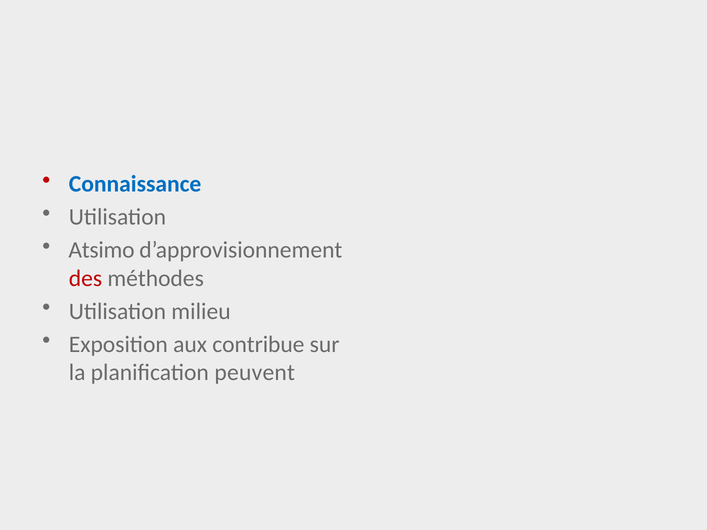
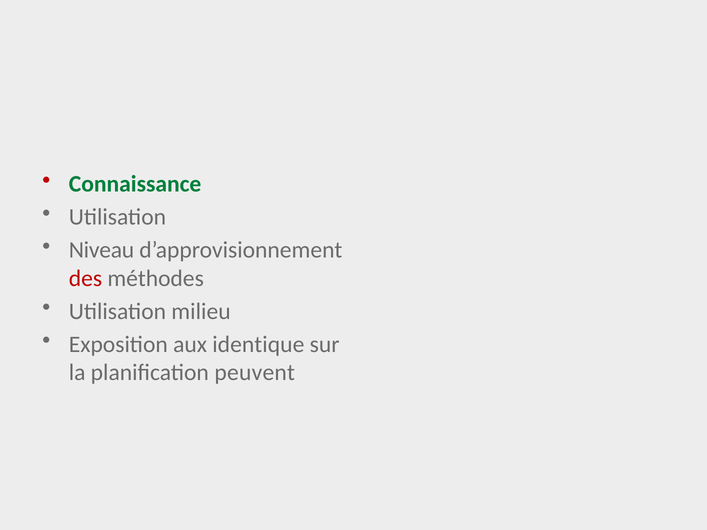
Connaissance colour: blue -> green (135, 184)
Atsimo: Atsimo -> Niveau (101, 250)
contribue: contribue -> identique (258, 344)
